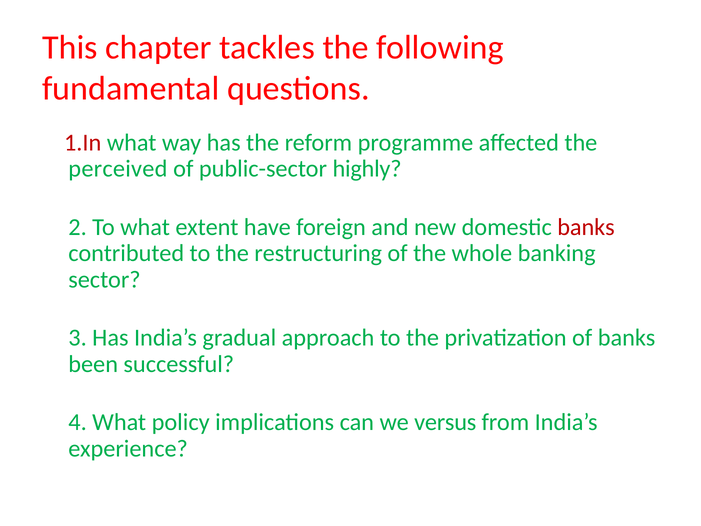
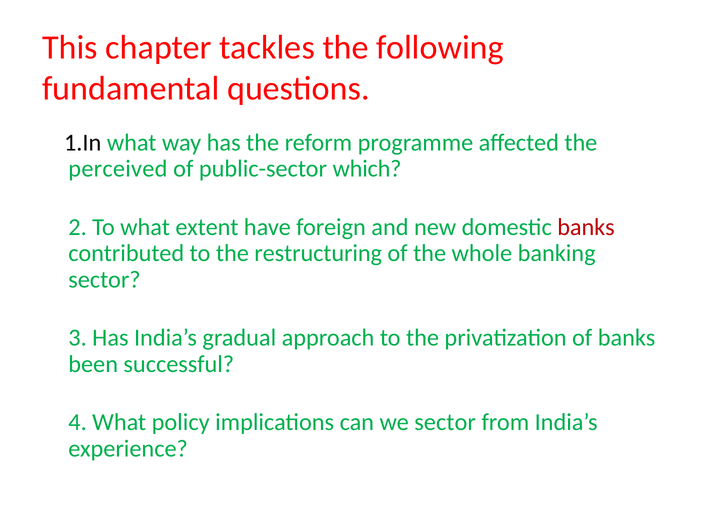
1.In colour: red -> black (83, 142)
highly: highly -> which (367, 169)
we versus: versus -> sector (445, 422)
